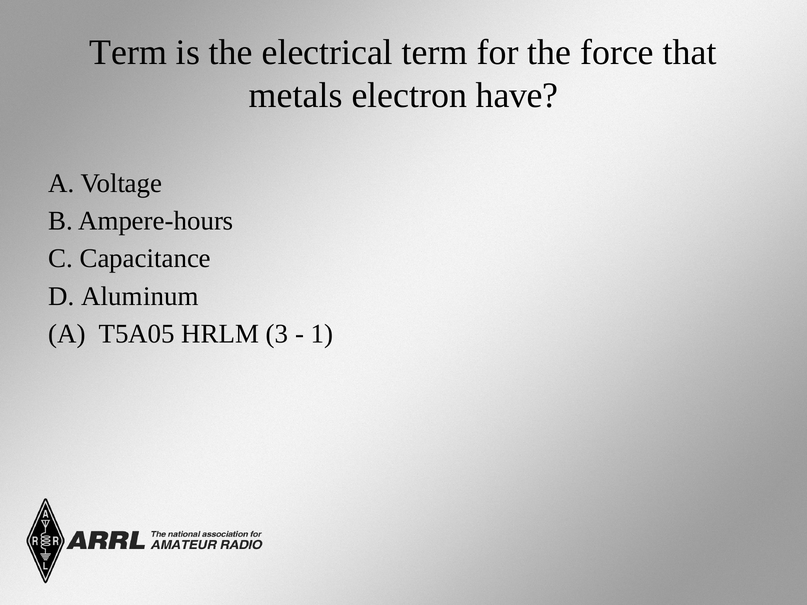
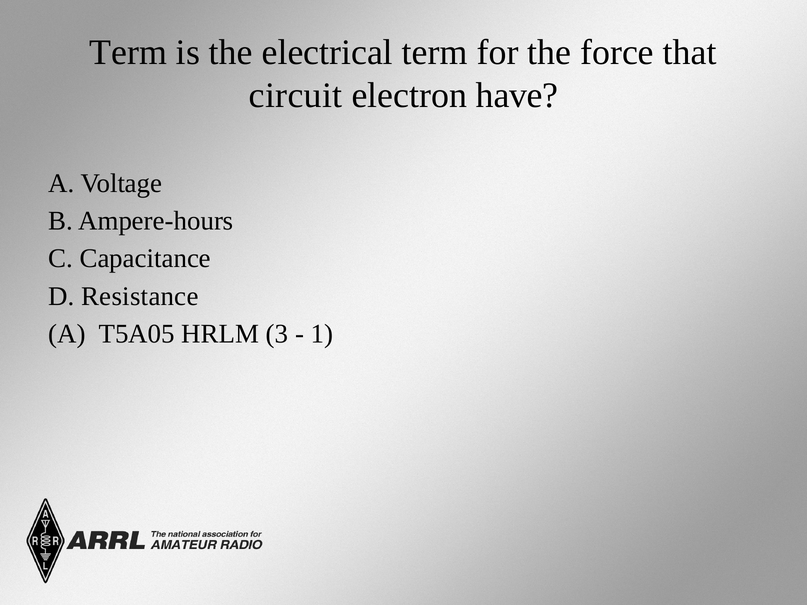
metals: metals -> circuit (296, 95)
Aluminum: Aluminum -> Resistance (140, 296)
